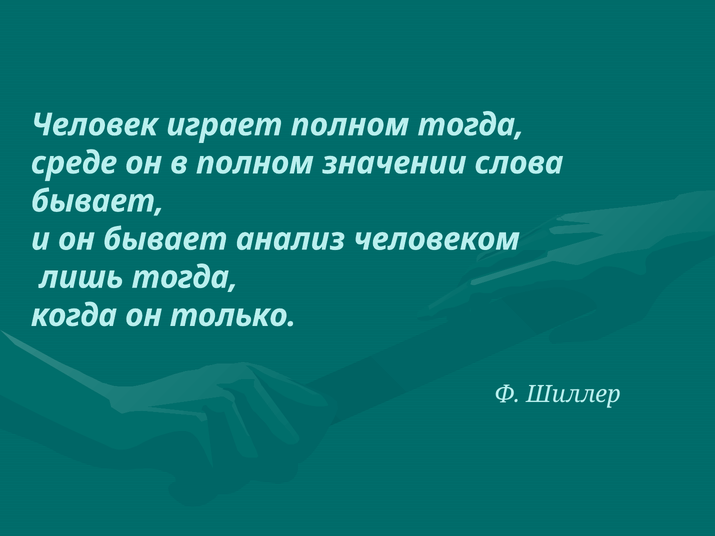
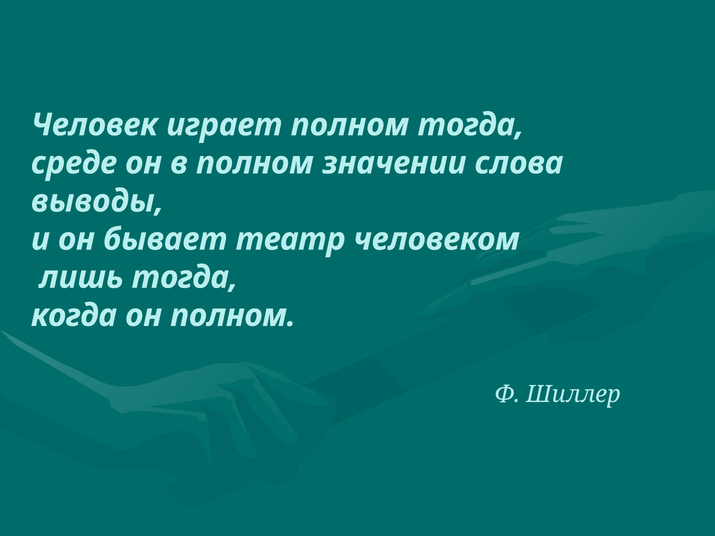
бывает: бывает -> выводы (97, 201)
анализ: анализ -> театр (291, 239)
он только: только -> полном (233, 316)
